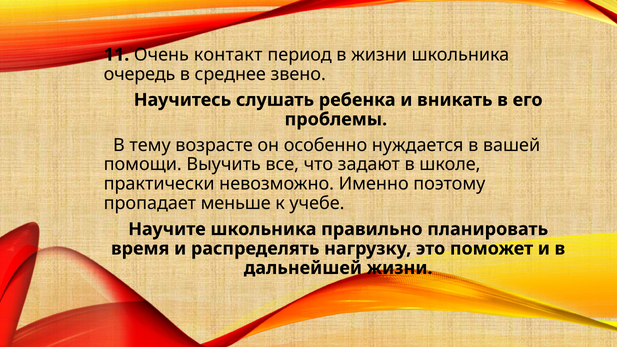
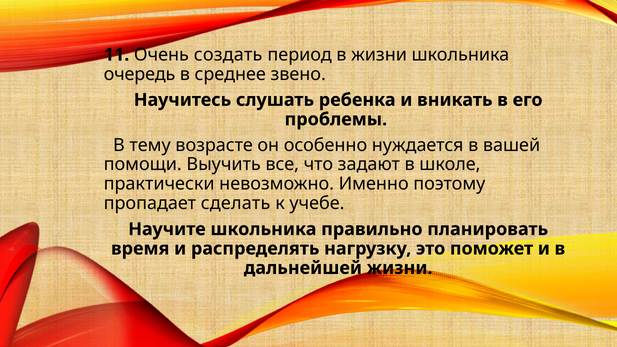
контакт: контакт -> создать (228, 55)
меньше: меньше -> сделать (236, 203)
